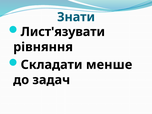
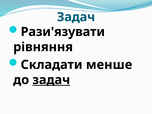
Знати: Знати -> Задач (76, 17)
Лист'язувати: Лист'язувати -> Рази'язувати (63, 32)
задач underline: none -> present (51, 80)
